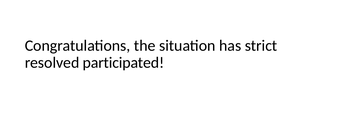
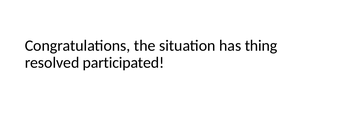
strict: strict -> thing (261, 46)
